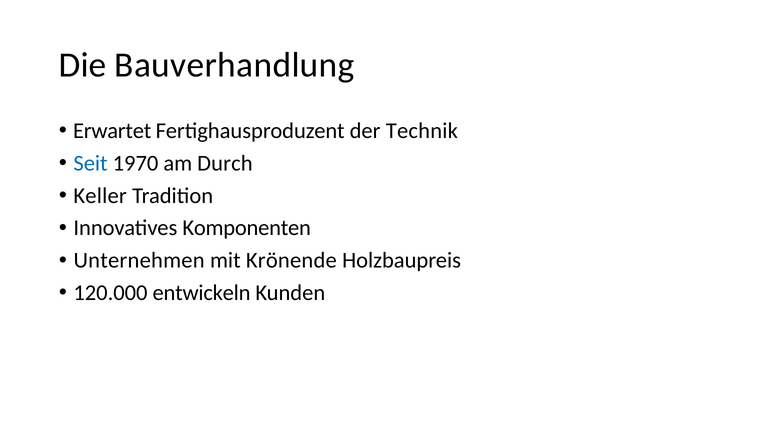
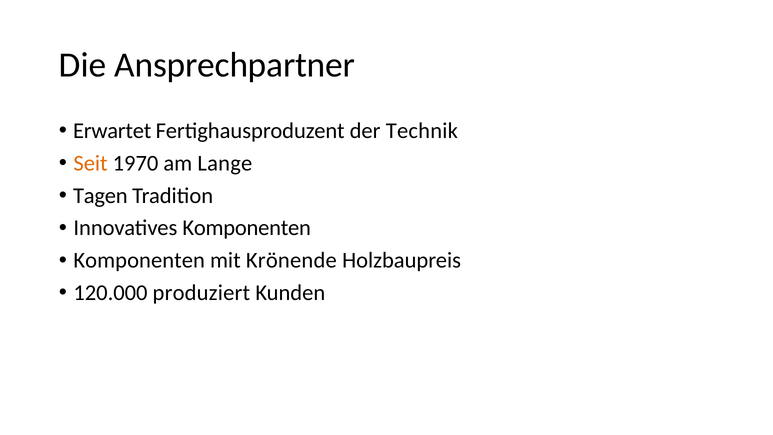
Bauverhandlung: Bauverhandlung -> Ansprechpartner (235, 65)
Seit colour: blue -> orange (91, 163)
Durch: Durch -> Lange (225, 163)
Keller: Keller -> Tagen (100, 196)
Unternehmen: Unternehmen -> Komponenten (139, 260)
entwickeln: entwickeln -> produziert (201, 293)
